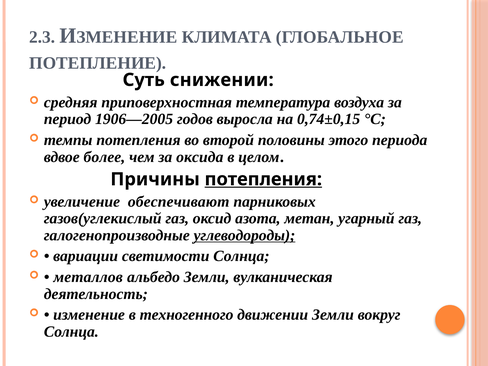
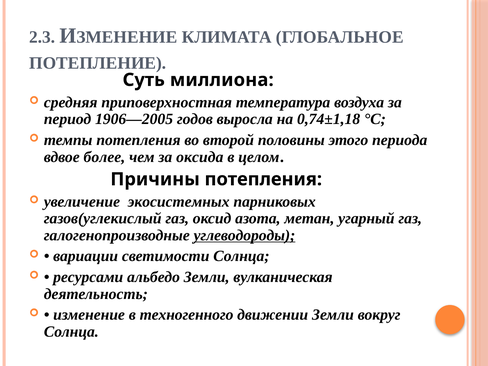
снижении: снижении -> миллиона (222, 80)
0,74±0,15: 0,74±0,15 -> 0,74±1,18 (329, 119)
потепления underline: present -> none (263, 179)
обеспечивают: обеспечивают -> экосистемных (179, 202)
металлов: металлов -> ресурсами (88, 277)
